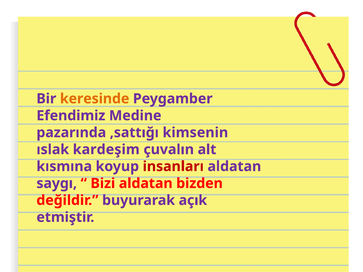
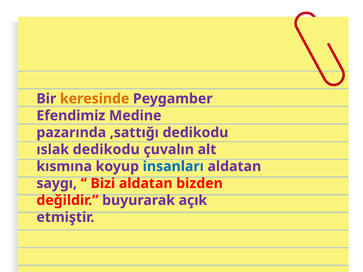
,sattığı kimsenin: kimsenin -> dedikodu (195, 133)
ıslak kardeşim: kardeşim -> dedikodu (106, 150)
insanları colour: red -> blue (173, 167)
